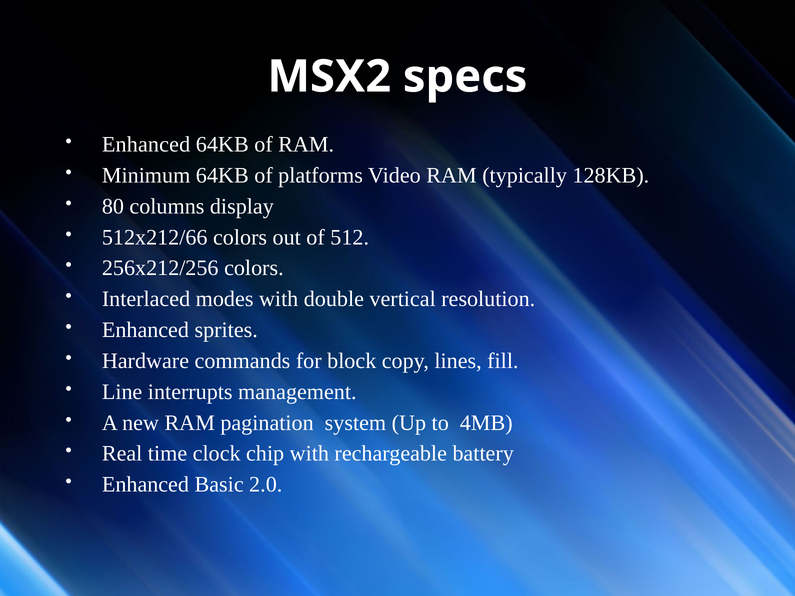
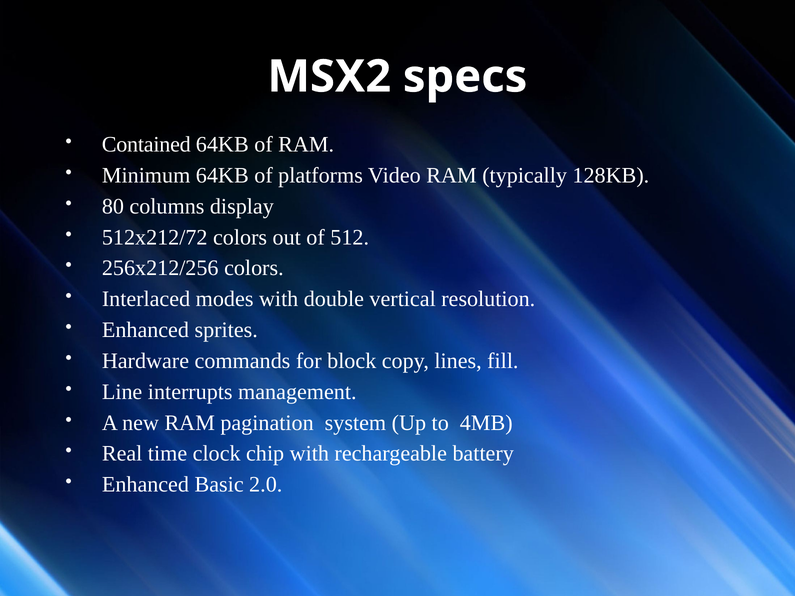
Enhanced: Enhanced -> Contained (146, 145)
512x212/66: 512x212/66 -> 512x212/72 (155, 237)
